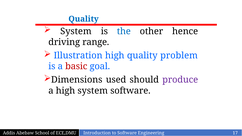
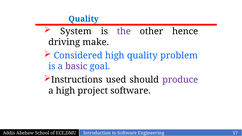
the colour: blue -> purple (124, 31)
range: range -> make (96, 42)
Illustration: Illustration -> Considered (78, 56)
basic colour: red -> purple (76, 66)
Dimensions: Dimensions -> Instructions (77, 80)
high system: system -> project (93, 91)
